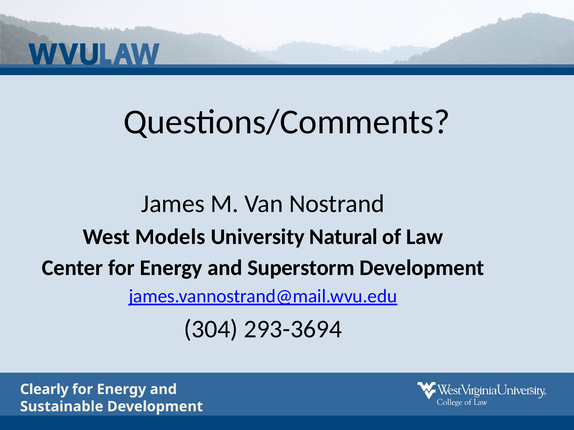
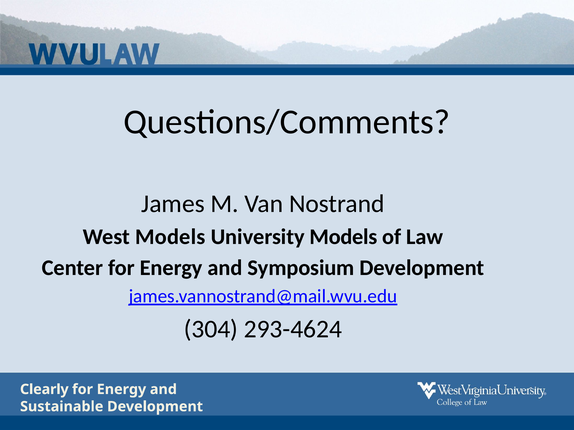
University Natural: Natural -> Models (343, 237)
Superstorm: Superstorm -> Symposium (301, 268)
293-3694: 293-3694 -> 293-4624 (293, 329)
